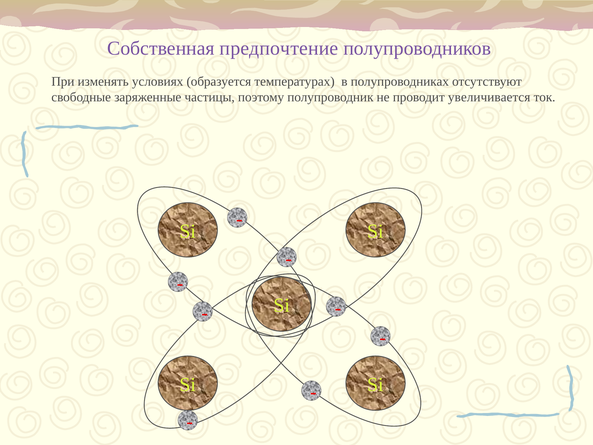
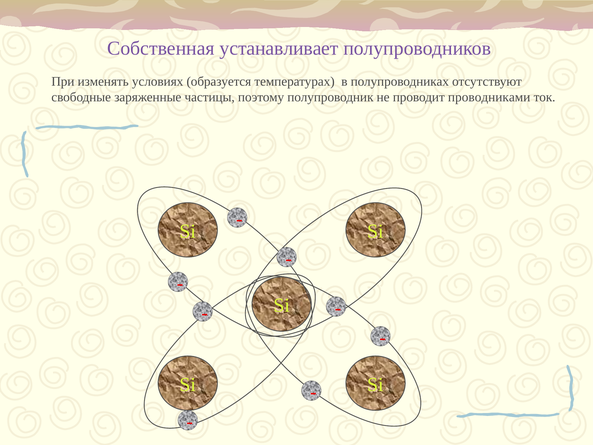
предпочтение: предпочтение -> устанавливает (279, 48)
увеличивается: увеличивается -> проводниками (489, 97)
